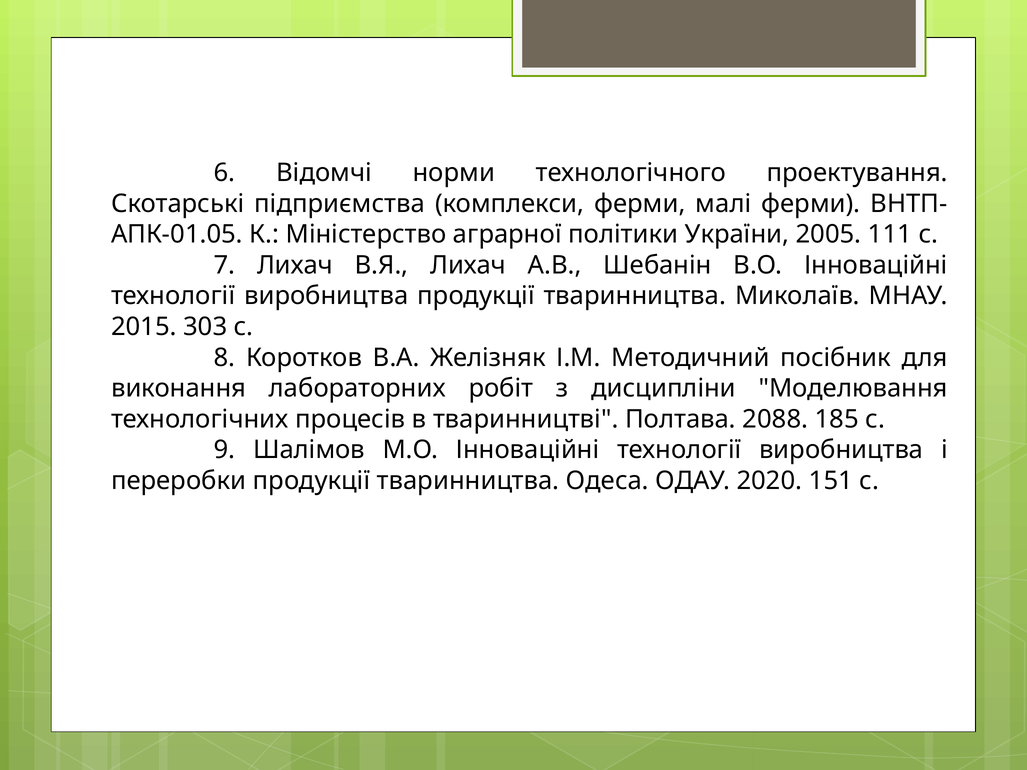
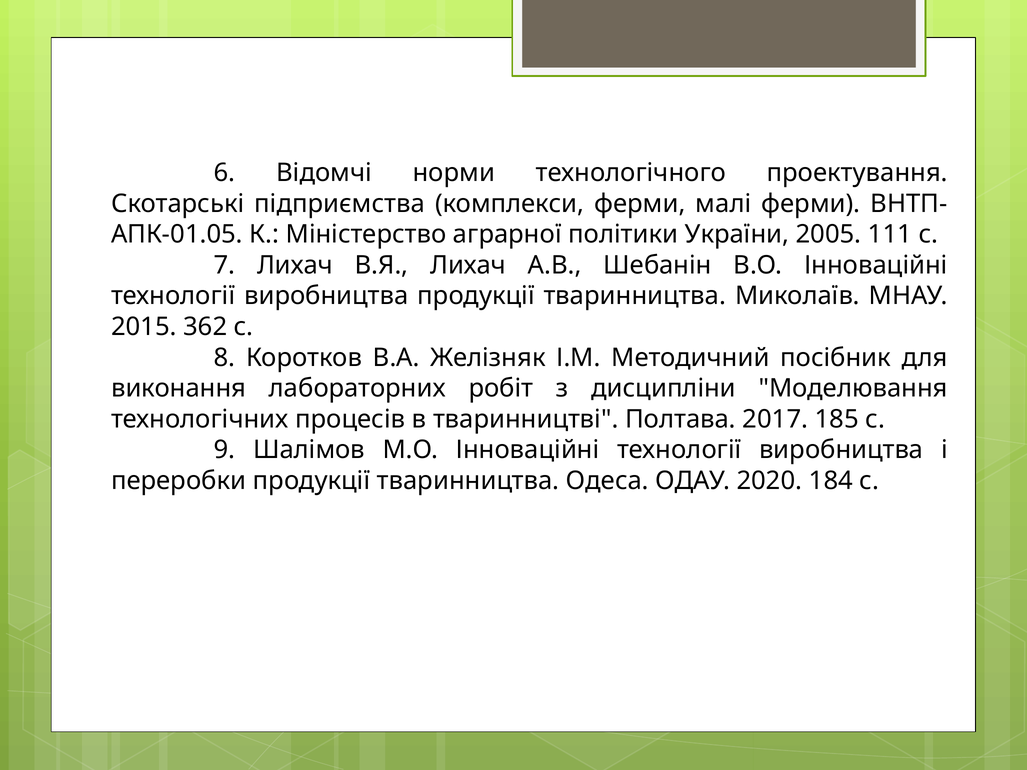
303: 303 -> 362 (205, 327)
2088: 2088 -> 2017 (775, 419)
151: 151 -> 184 (831, 481)
